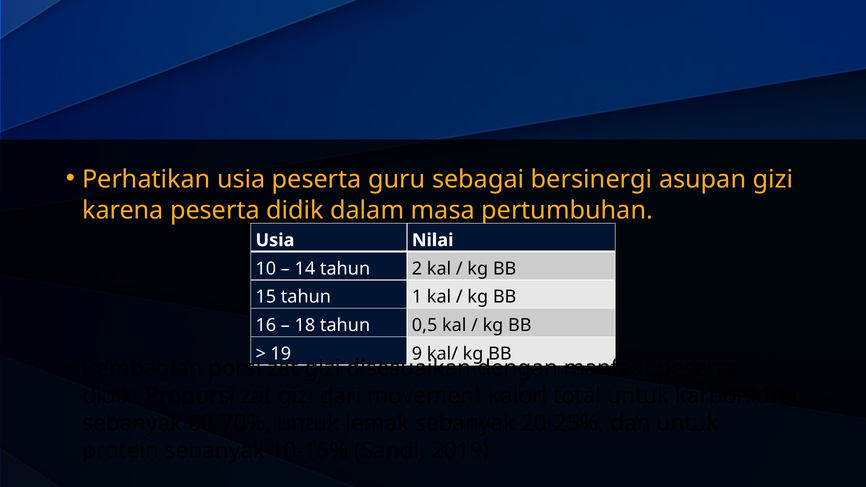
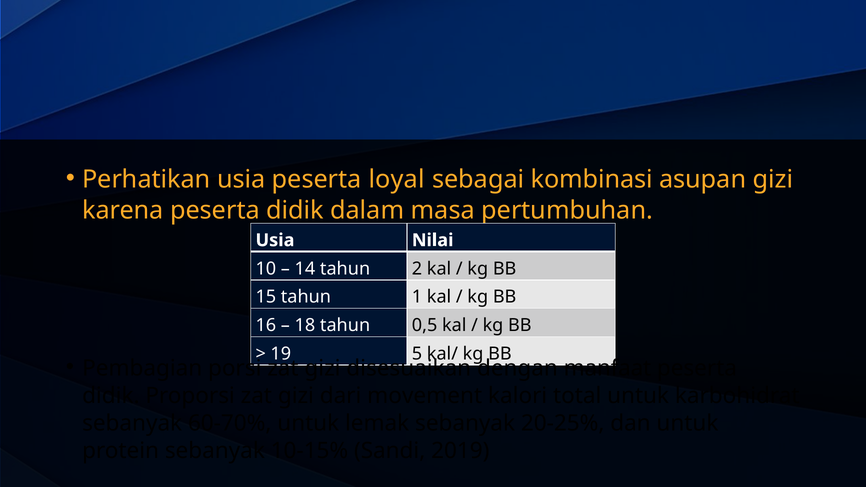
guru: guru -> loyal (397, 180)
bersinergi: bersinergi -> kombinasi (592, 180)
9: 9 -> 5 (417, 354)
